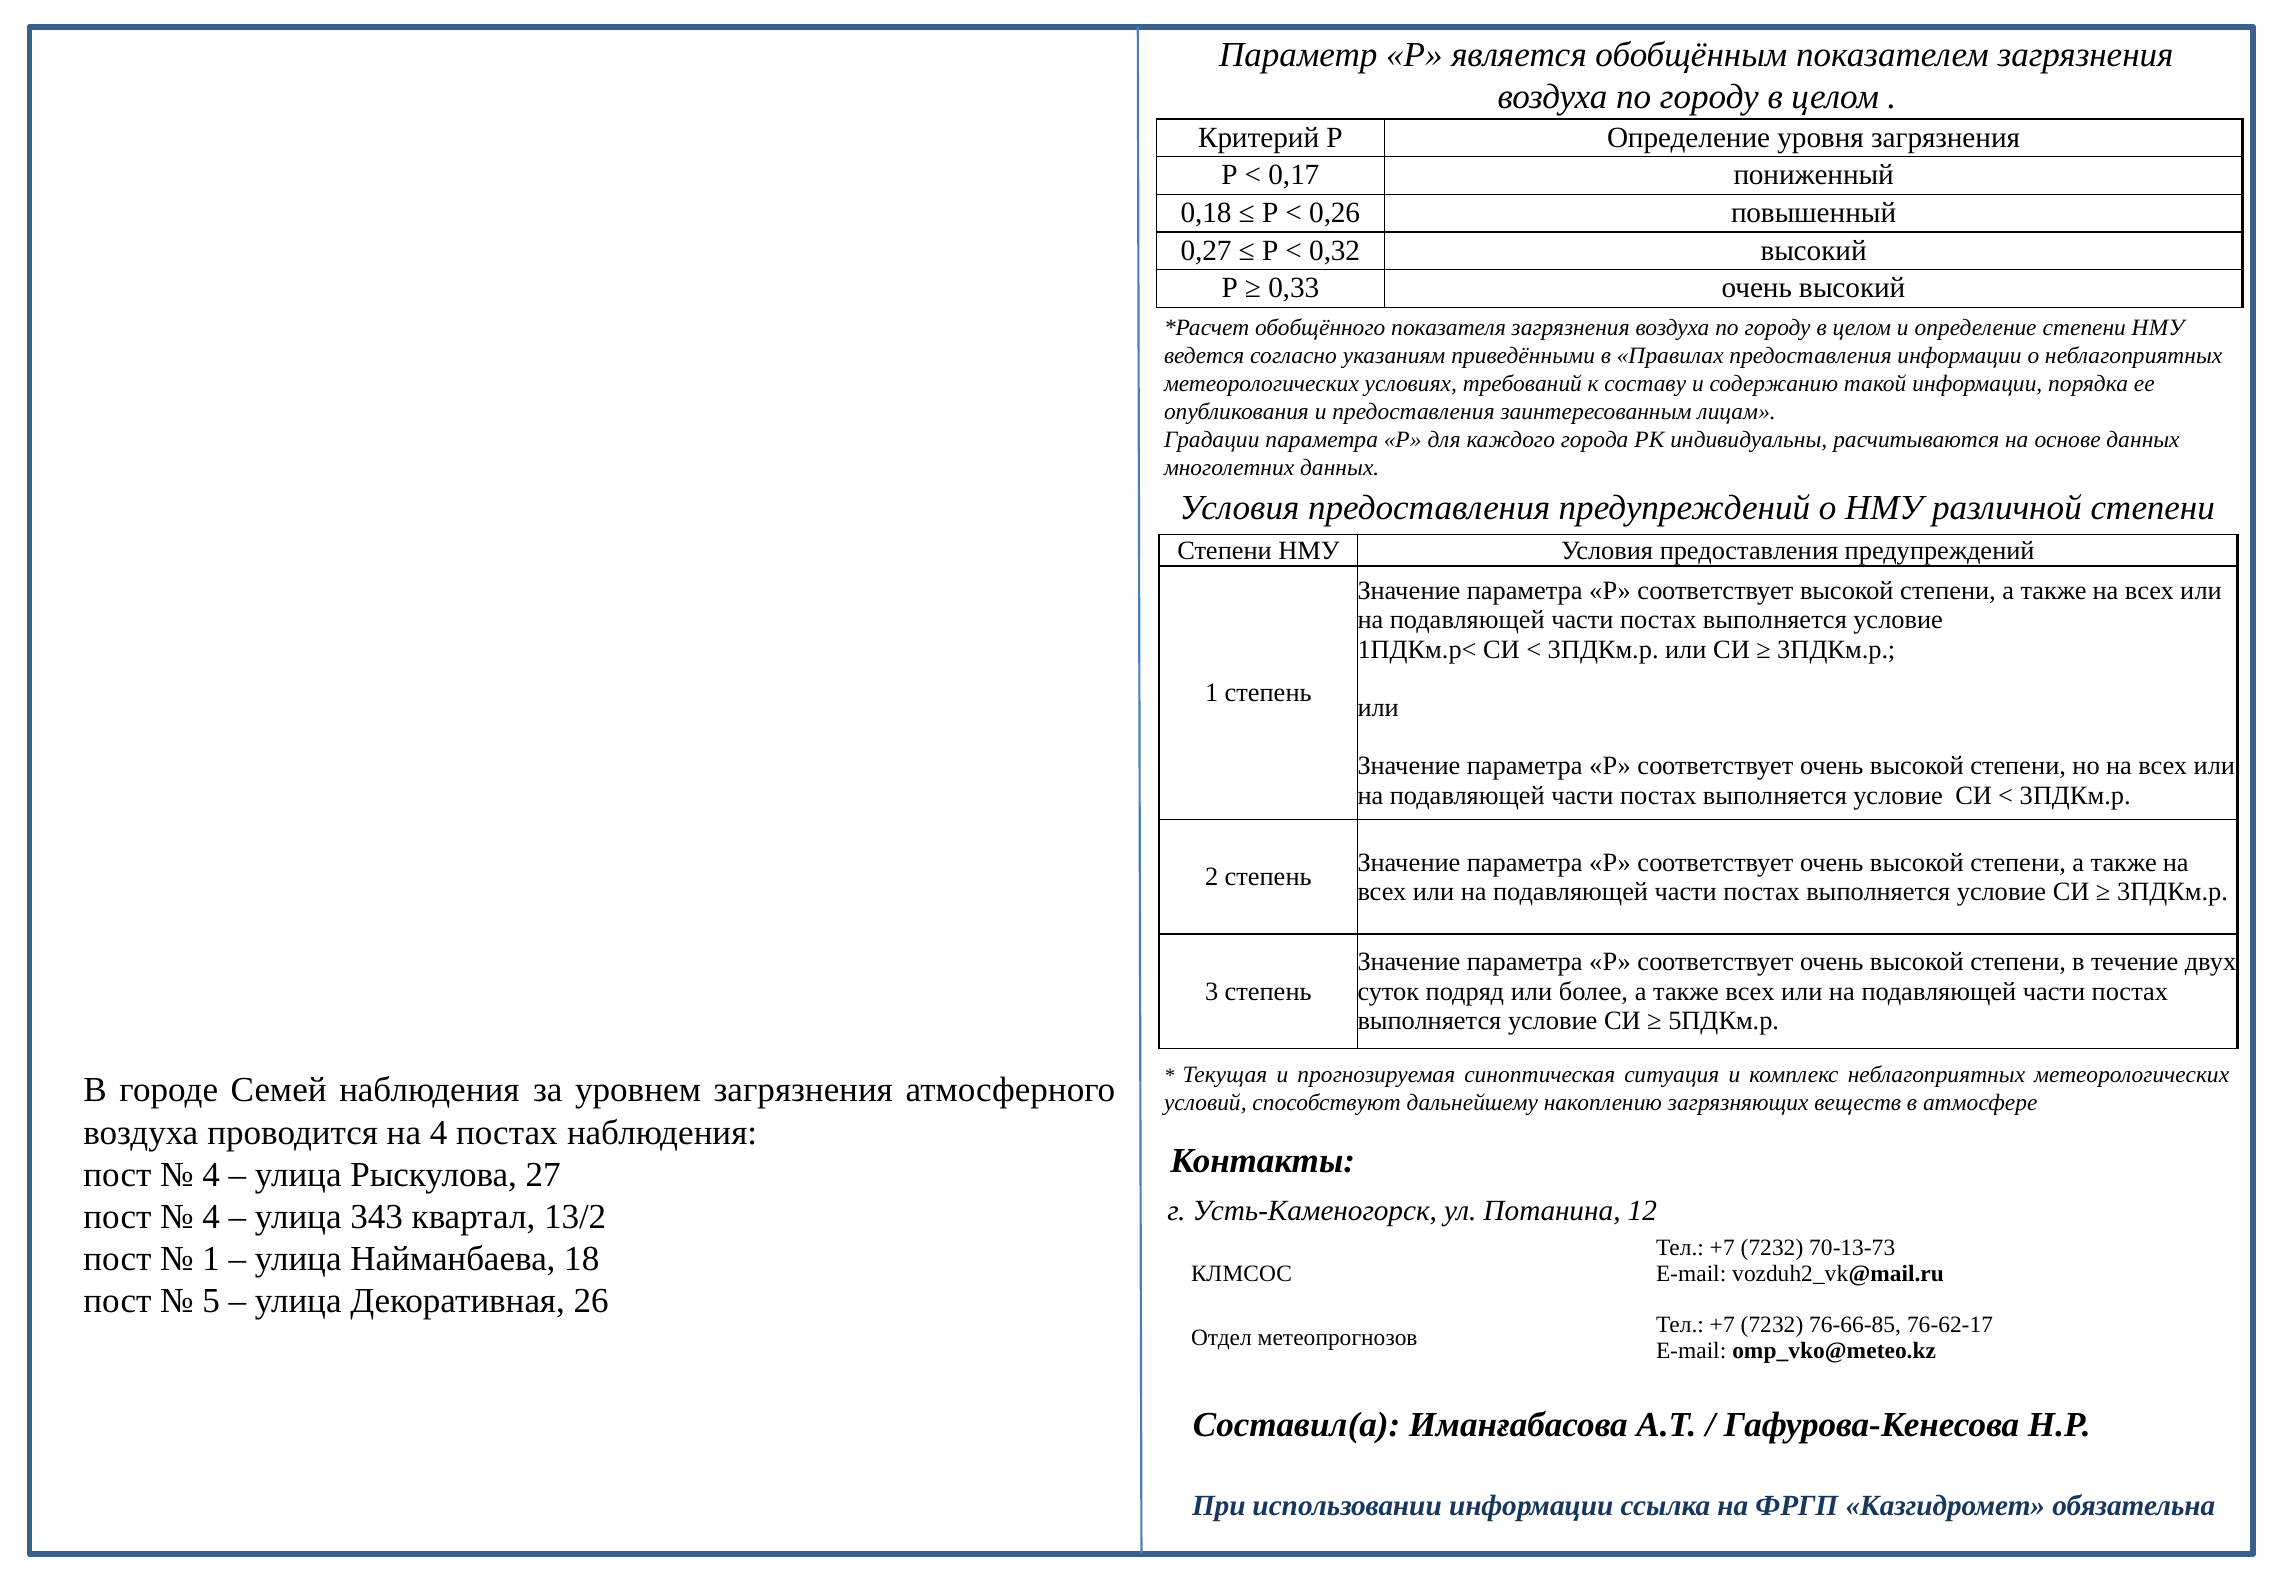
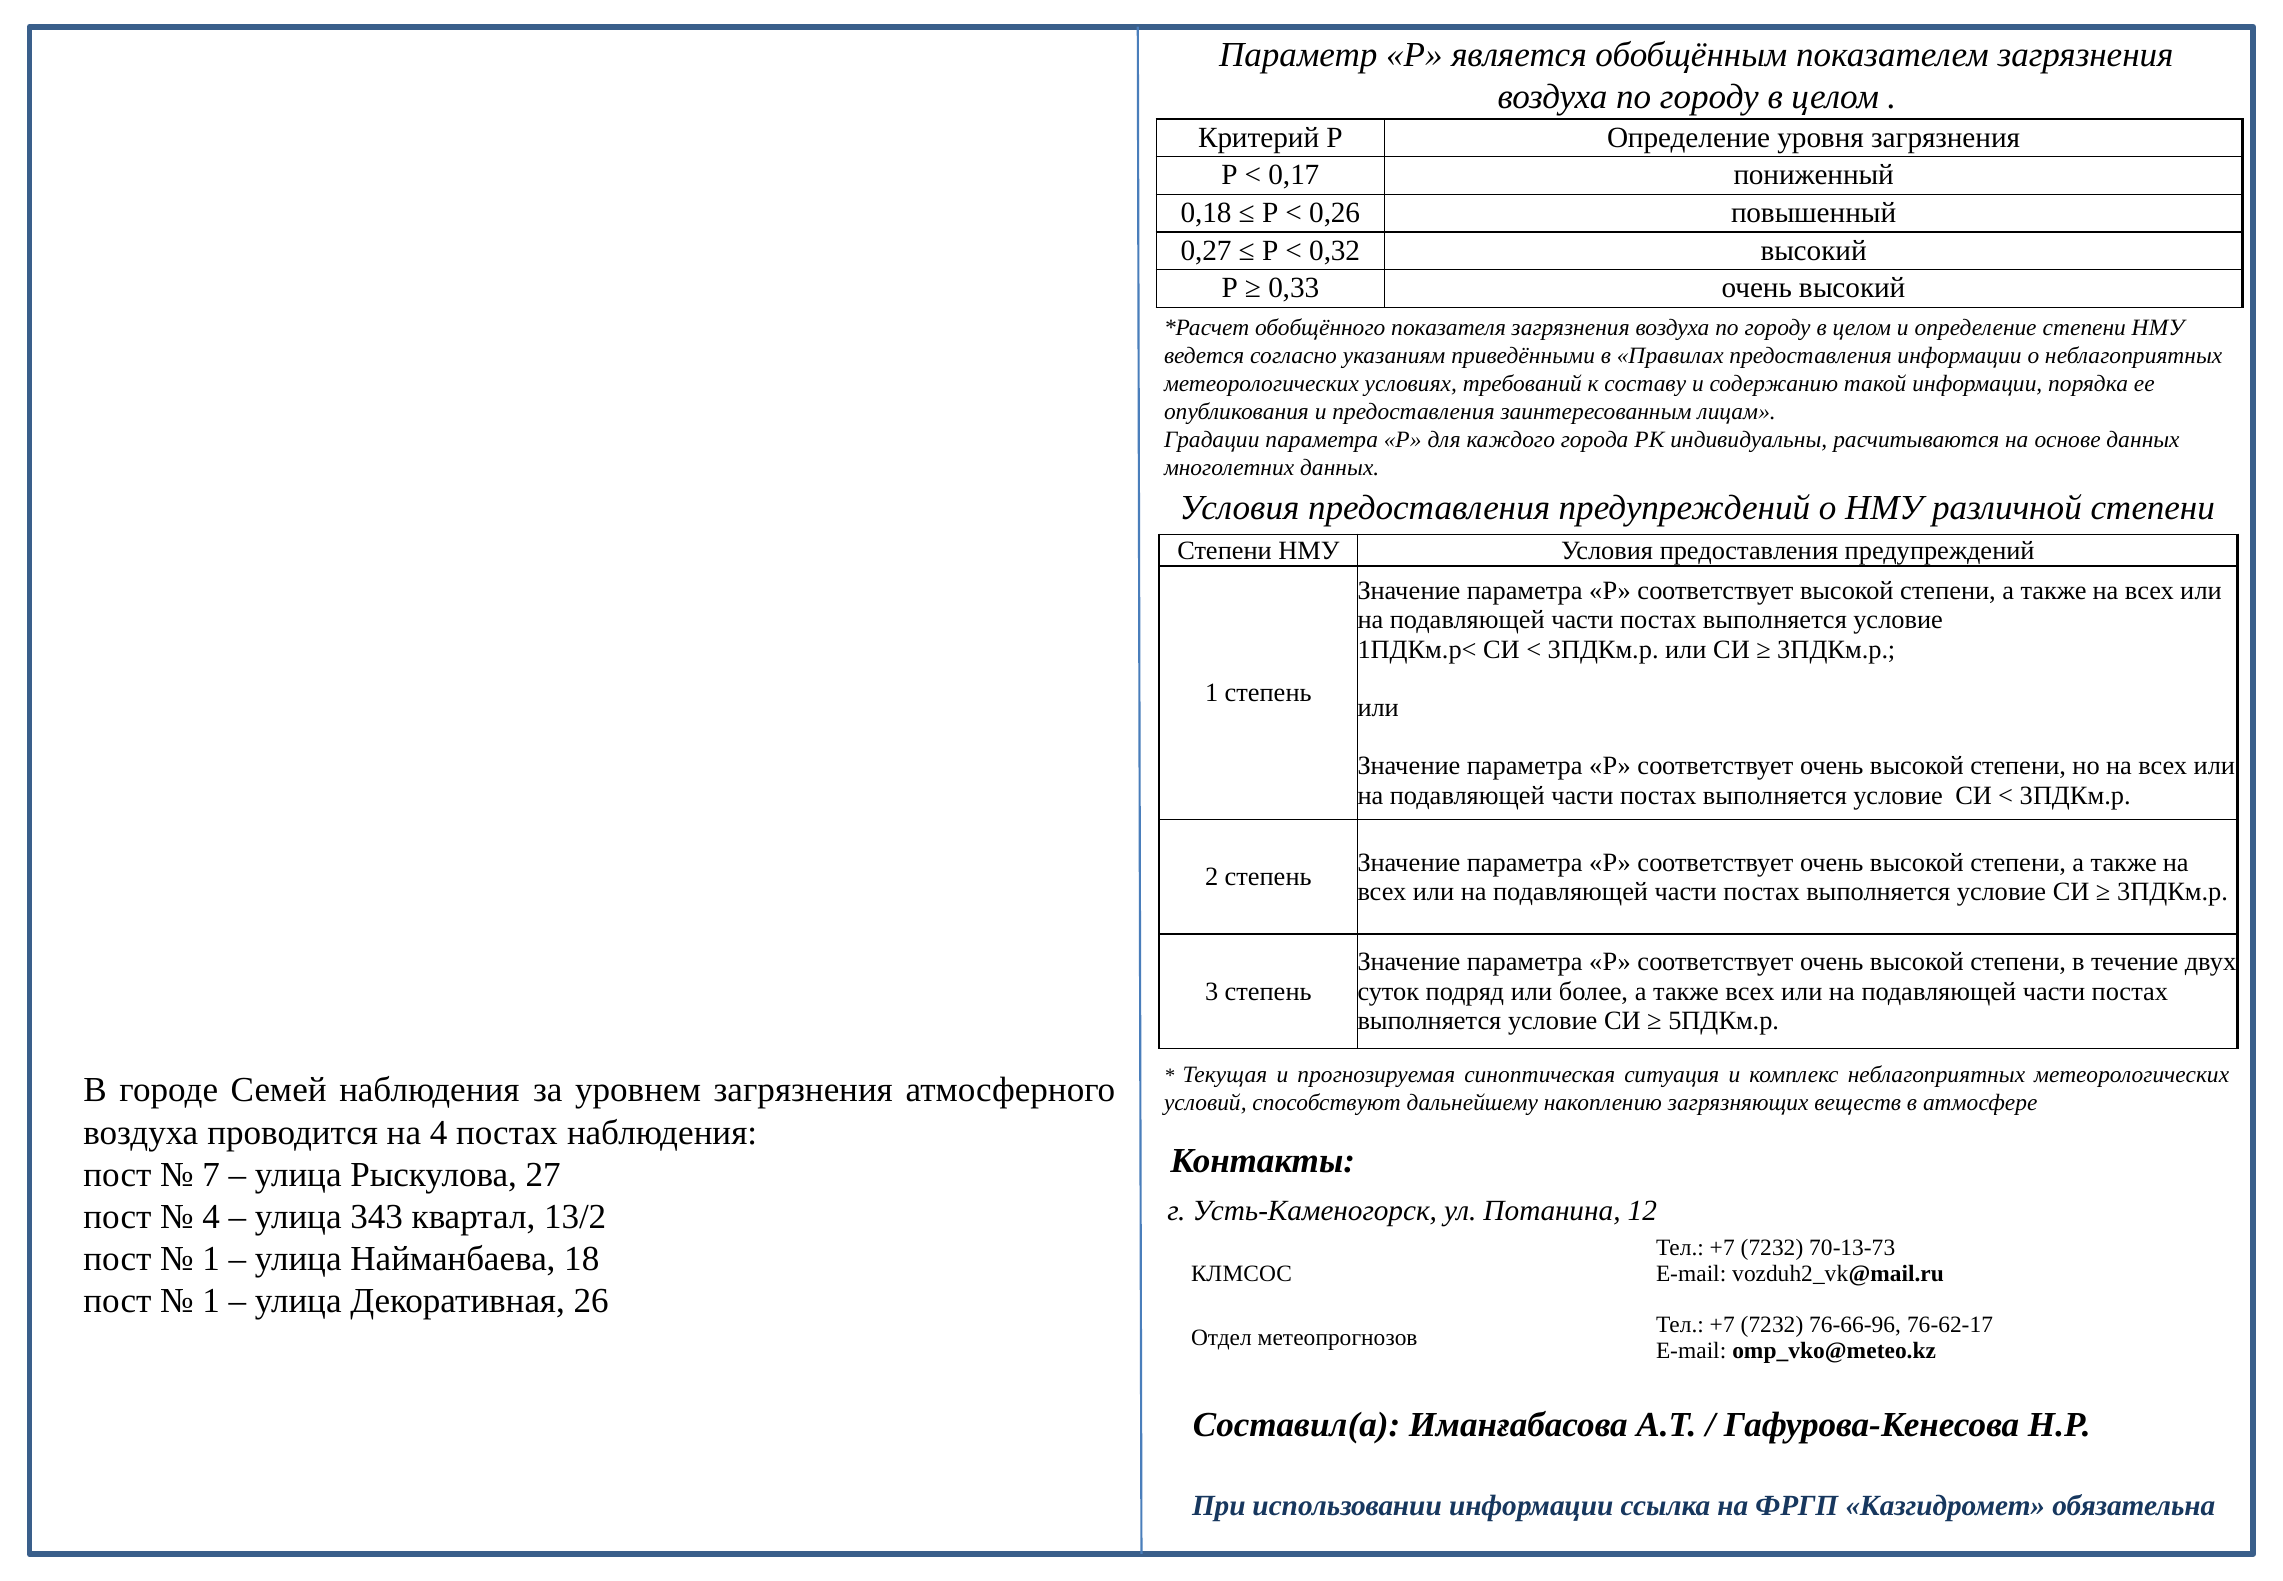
4: 4 -> 7 (211, 1174)
5: 5 -> 1 (211, 1301)
76-66-85: 76-66-85 -> 76-66-96 (1855, 1324)
